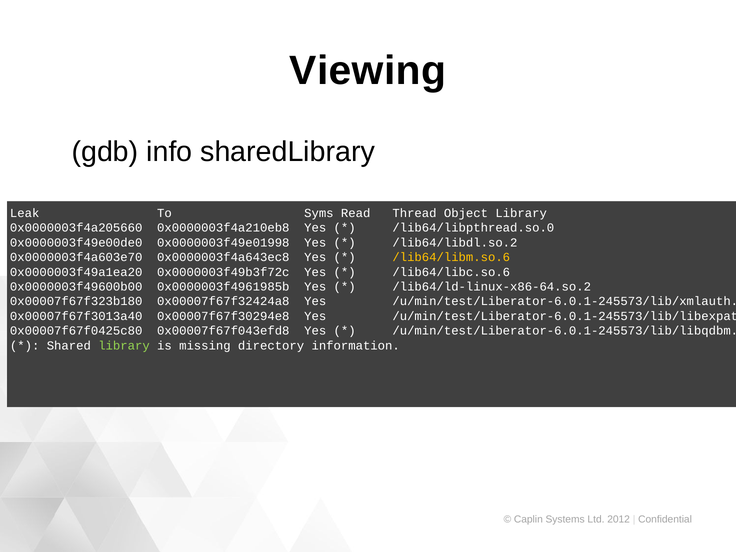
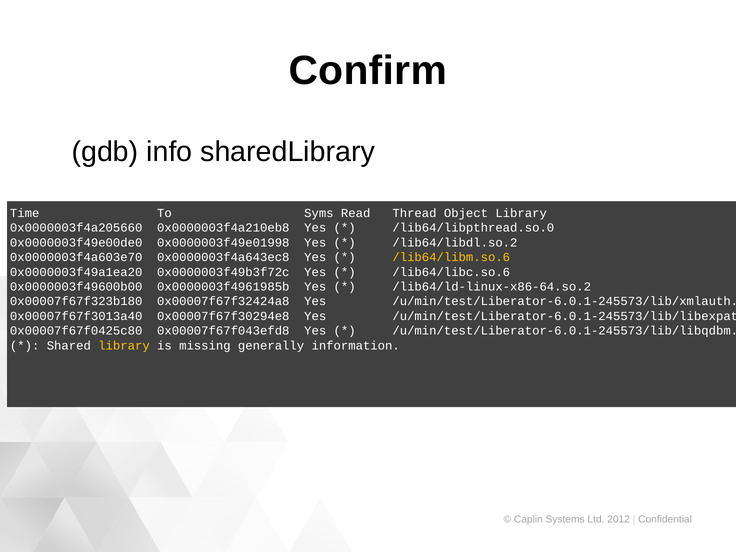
Viewing: Viewing -> Confirm (368, 71)
Leak: Leak -> Time (25, 213)
library colour: light green -> yellow (124, 346)
directory: directory -> generally (271, 346)
